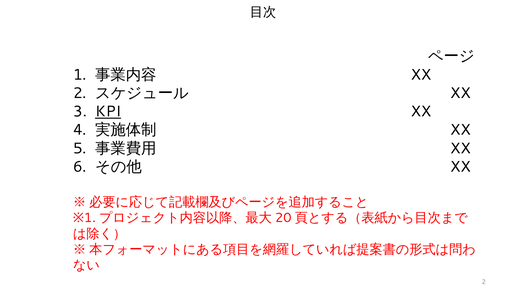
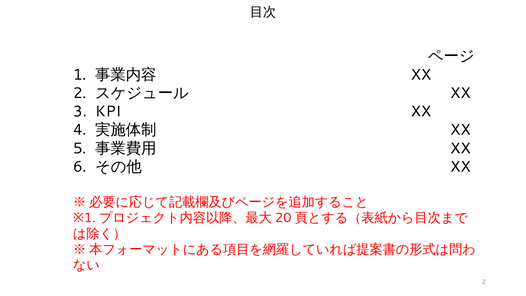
KPI underline: present -> none (108, 111)
